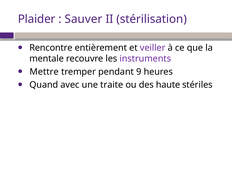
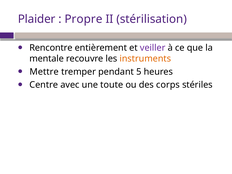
Sauver: Sauver -> Propre (83, 19)
instruments colour: purple -> orange (145, 59)
9: 9 -> 5 (139, 72)
Quand: Quand -> Centre (44, 85)
traite: traite -> toute (112, 85)
haute: haute -> corps (168, 85)
